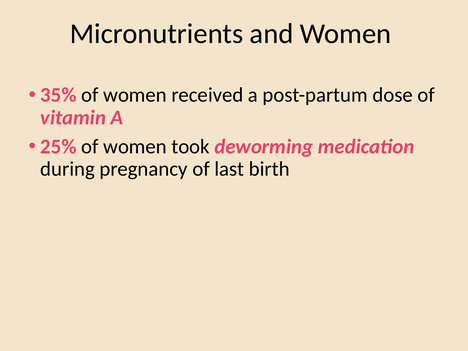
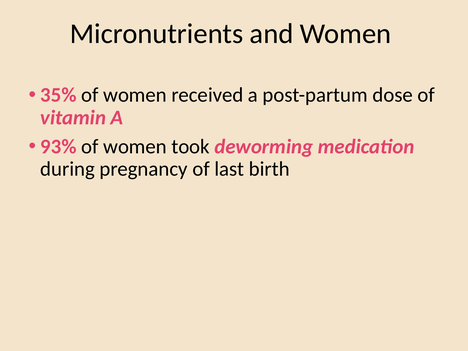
25%: 25% -> 93% (58, 147)
